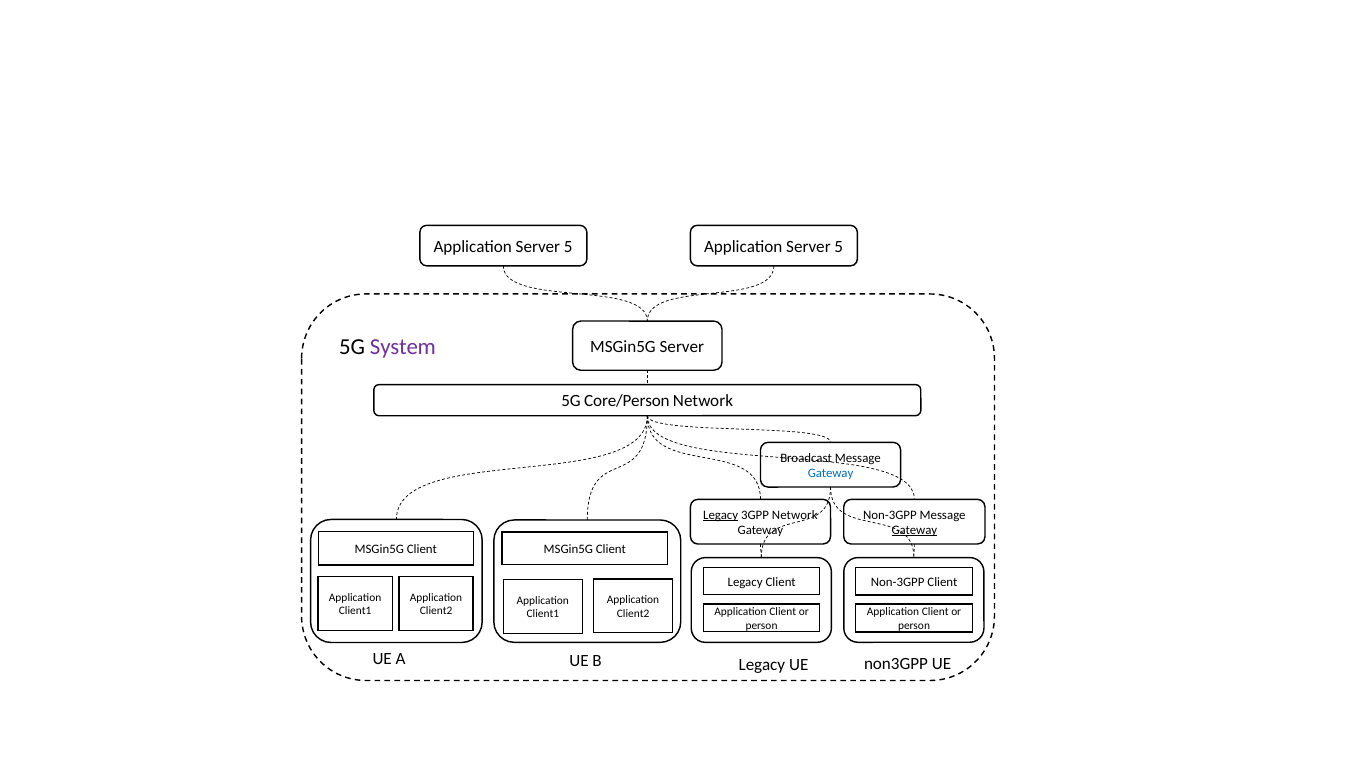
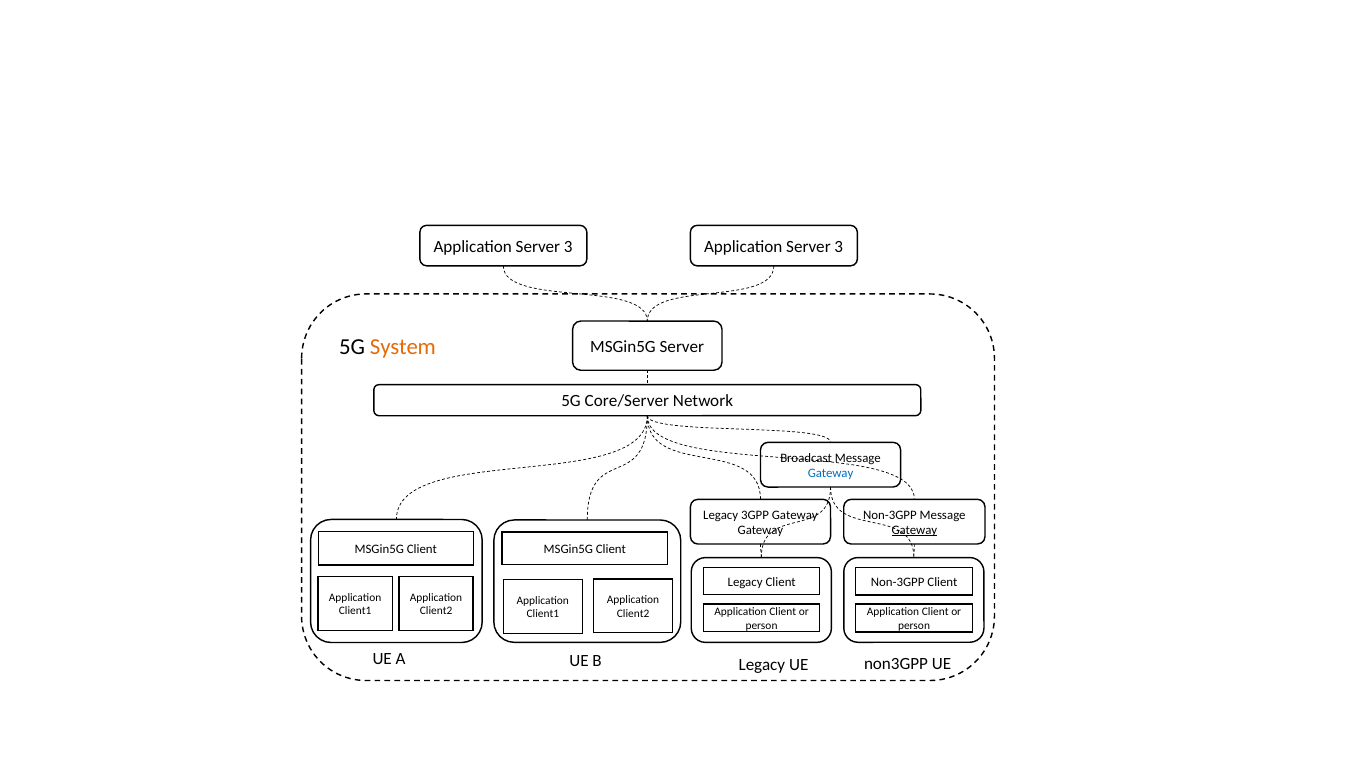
5: 5 -> 3 (568, 247)
5: 5 -> 3 (839, 247)
System colour: purple -> orange (403, 347)
Core/Person: Core/Person -> Core/Server (627, 401)
Legacy underline: present -> none (721, 515)
3GPP Network: Network -> Gateway (795, 515)
